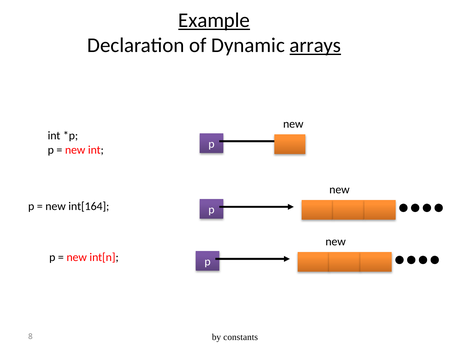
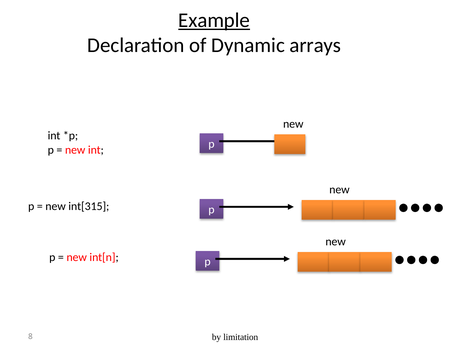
arrays underline: present -> none (315, 45)
int[164: int[164 -> int[315 (89, 206)
constants: constants -> limitation (241, 337)
